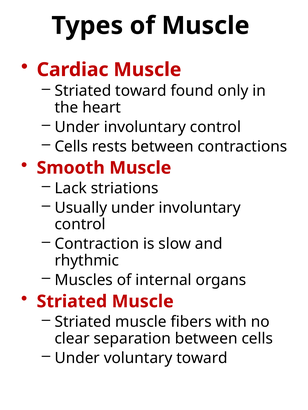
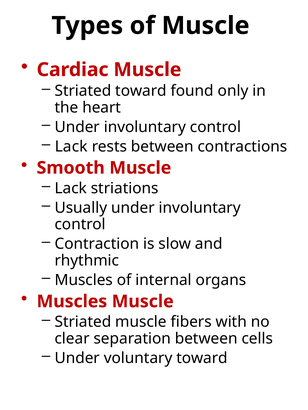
Cells: Cells -> Lack (71, 147)
Striated: Striated -> Muscles (72, 302)
